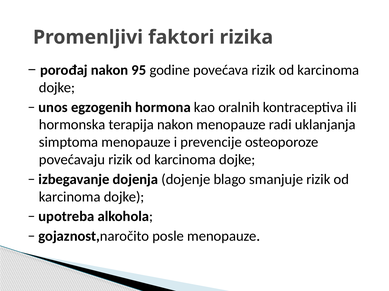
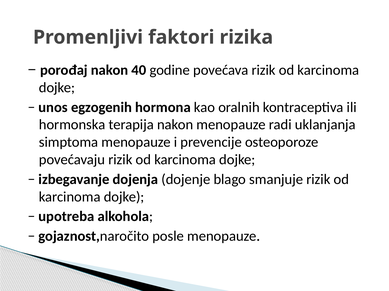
95: 95 -> 40 (139, 70)
